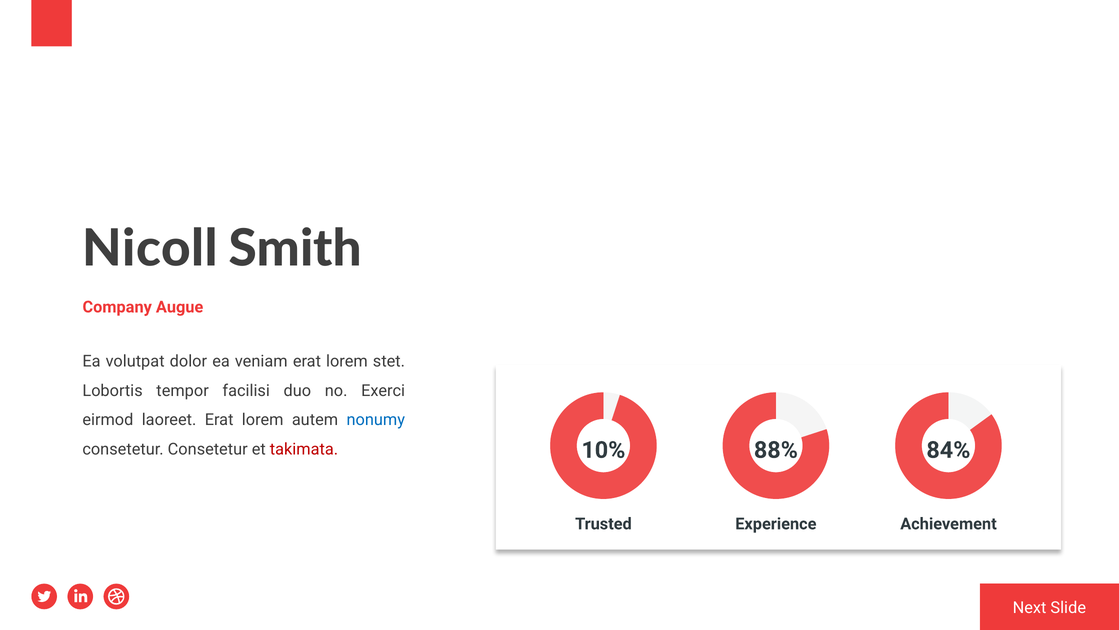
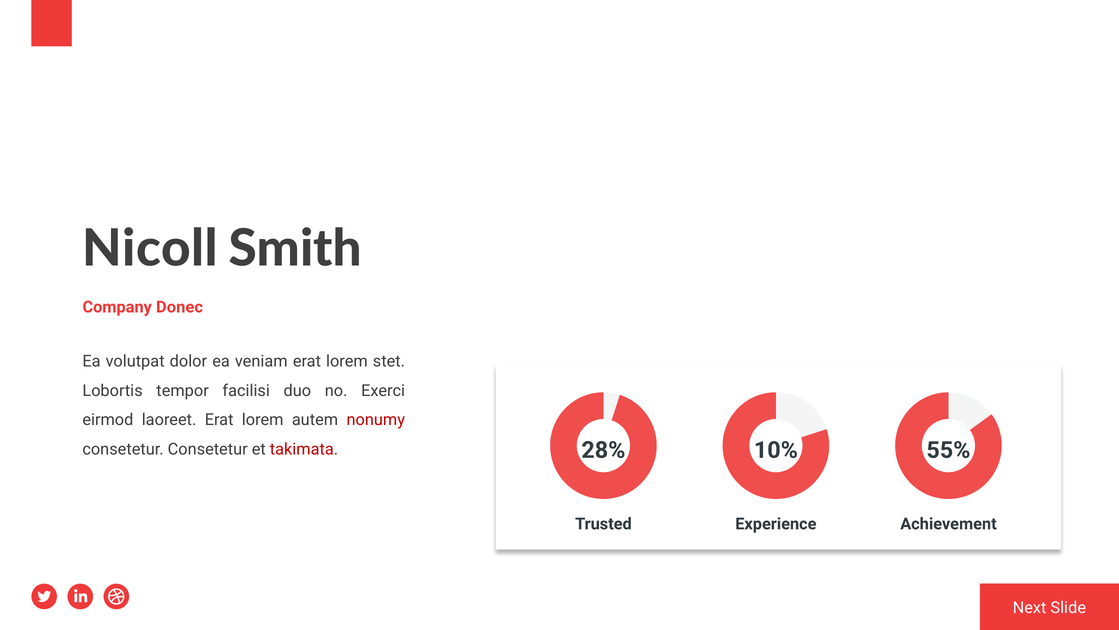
Augue: Augue -> Donec (179, 307)
nonumy colour: blue -> red (376, 420)
10%: 10% -> 28% (603, 450)
88%: 88% -> 10% (776, 450)
84%: 84% -> 55% (948, 450)
